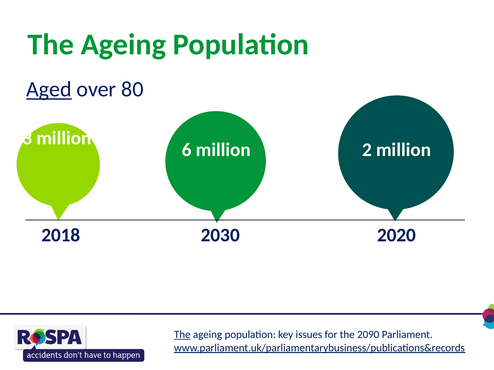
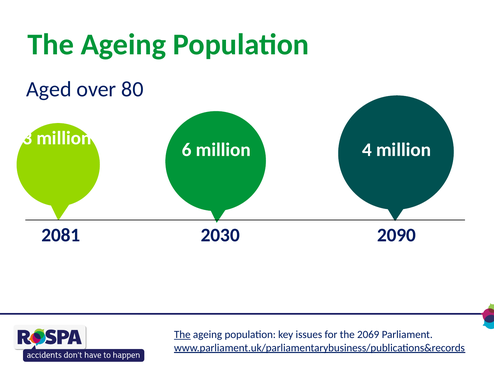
Aged underline: present -> none (49, 90)
2: 2 -> 4 (367, 150)
2018: 2018 -> 2081 (61, 236)
2020: 2020 -> 2090 (397, 236)
2090: 2090 -> 2069 (368, 335)
